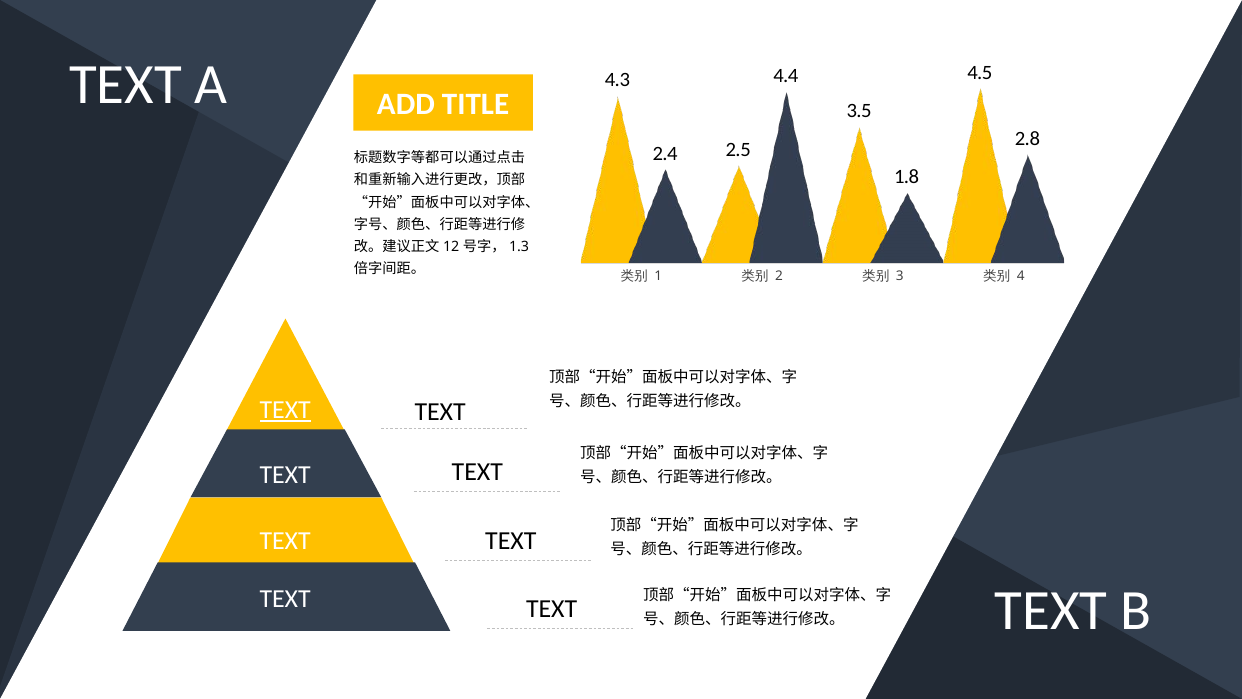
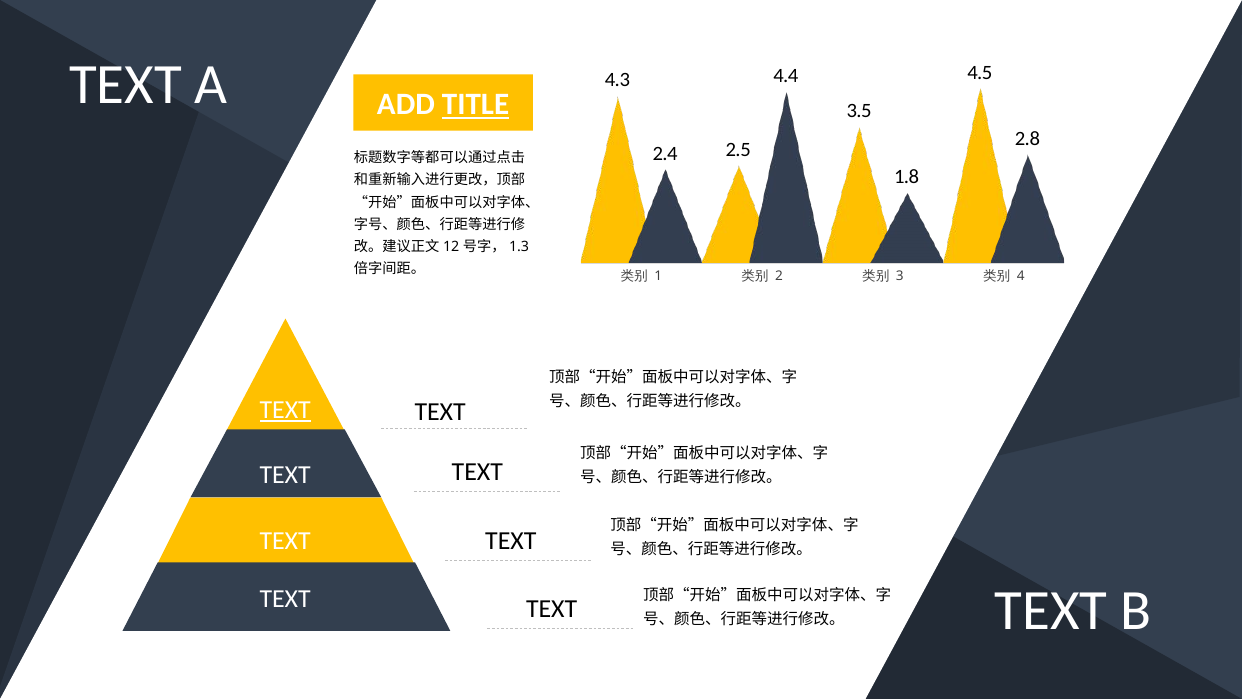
TITLE underline: none -> present (476, 105)
